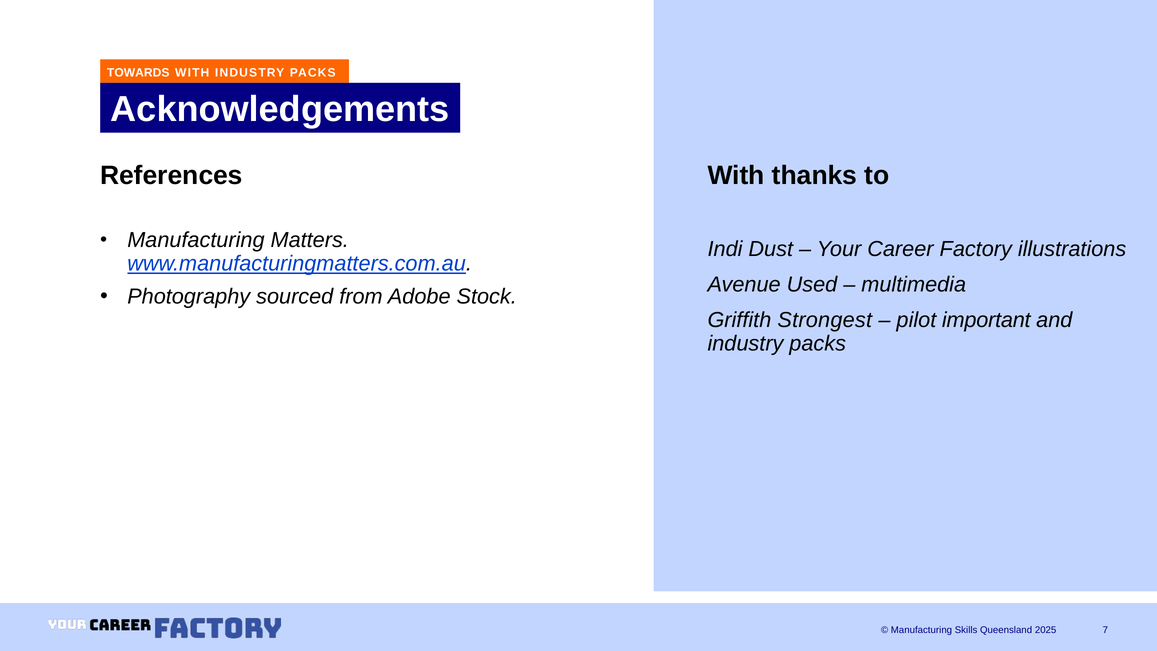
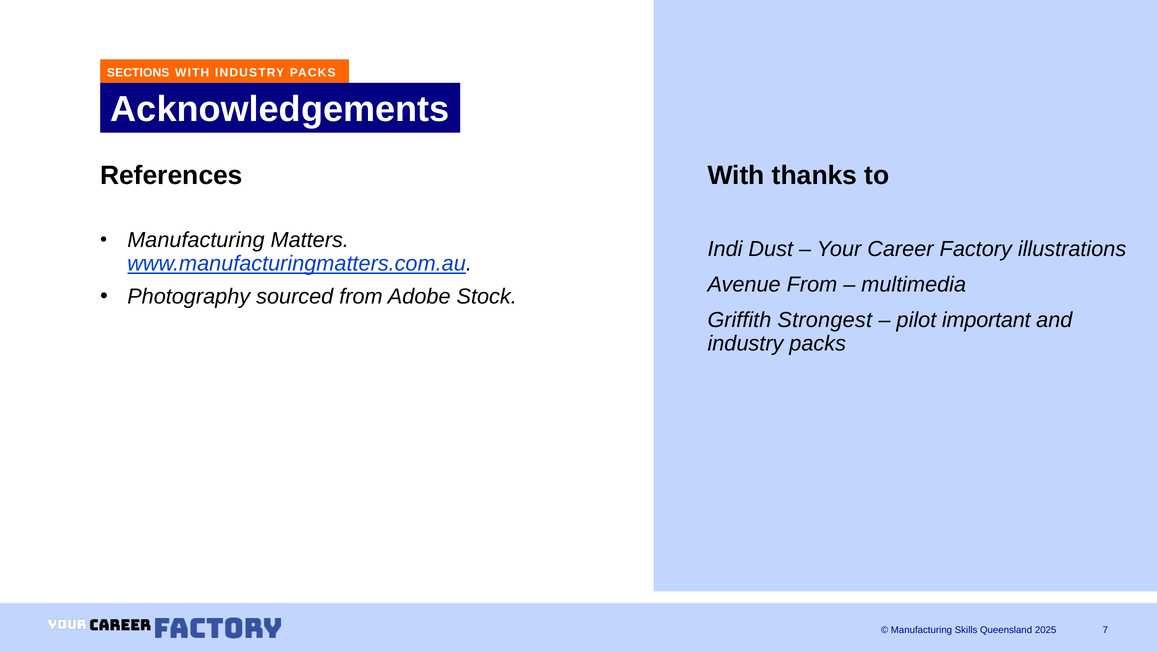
TOWARDS: TOWARDS -> SECTIONS (138, 73)
Avenue Used: Used -> From (812, 285)
